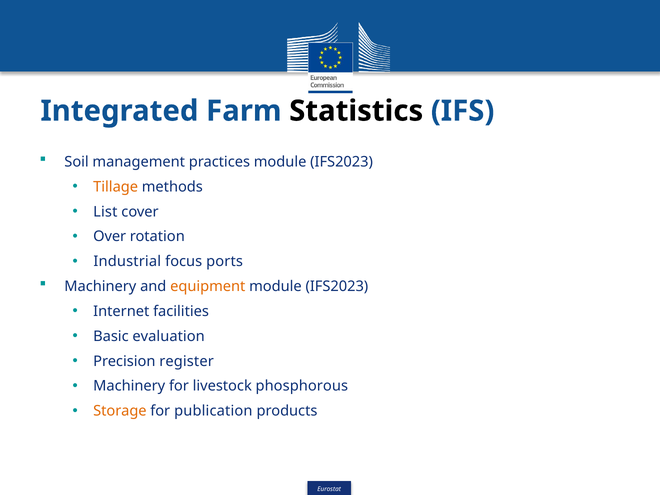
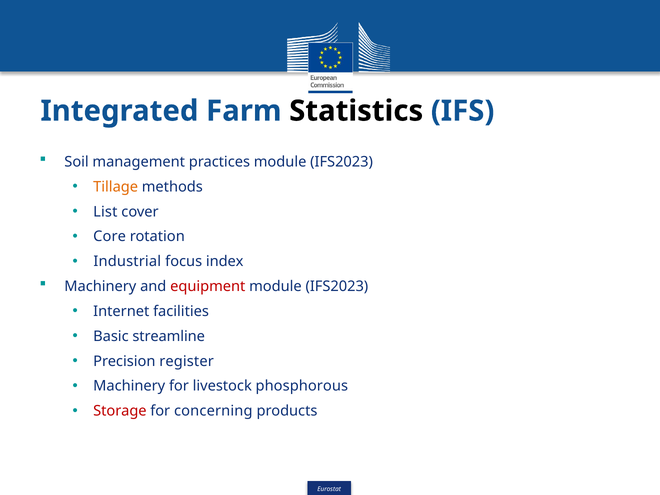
Over: Over -> Core (110, 237)
ports: ports -> index (225, 262)
equipment colour: orange -> red (208, 286)
evaluation: evaluation -> streamline (169, 336)
Storage colour: orange -> red (120, 411)
publication: publication -> concerning (213, 411)
